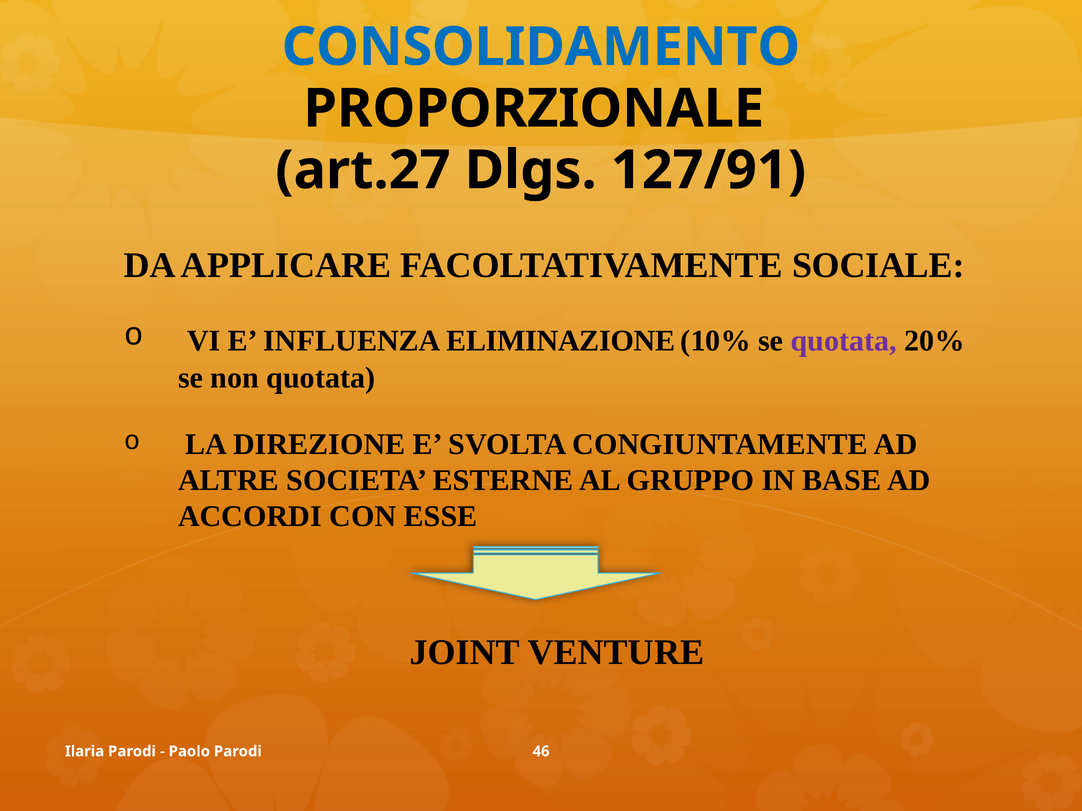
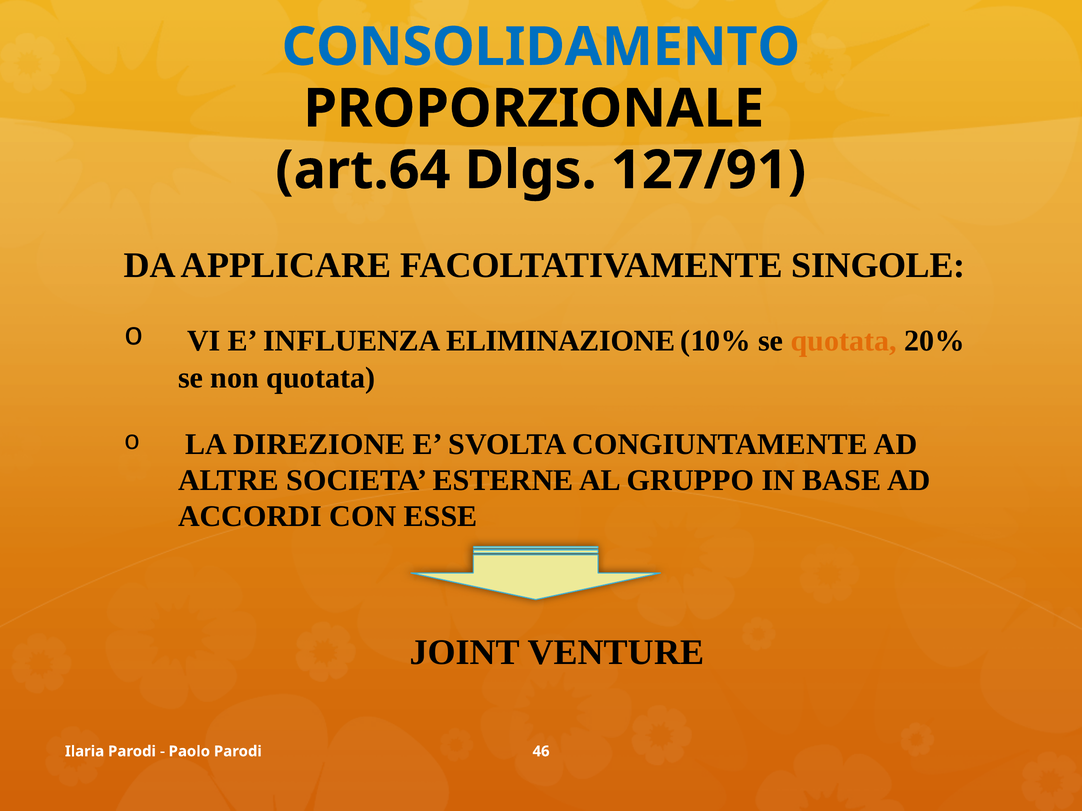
art.27: art.27 -> art.64 (363, 170)
SOCIALE: SOCIALE -> SINGOLE (878, 266)
quotata colour: purple -> orange (844, 341)
